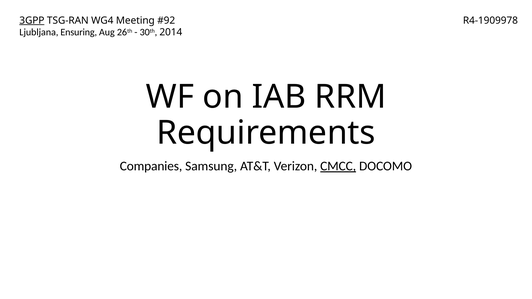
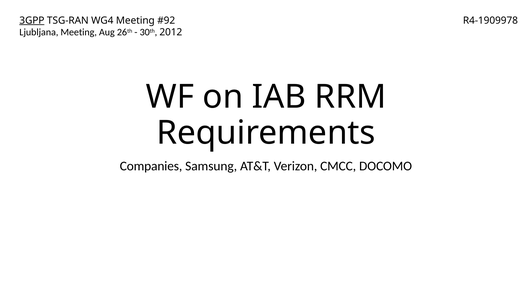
Ljubljana Ensuring: Ensuring -> Meeting (79, 32)
2014: 2014 -> 2012 (171, 32)
CMCC underline: present -> none (338, 166)
